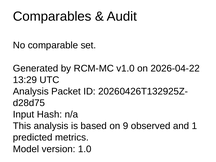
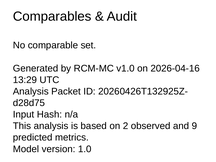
2026-04-22: 2026-04-22 -> 2026-04-16 (175, 68)
9: 9 -> 2 (126, 126)
1: 1 -> 9 (194, 126)
